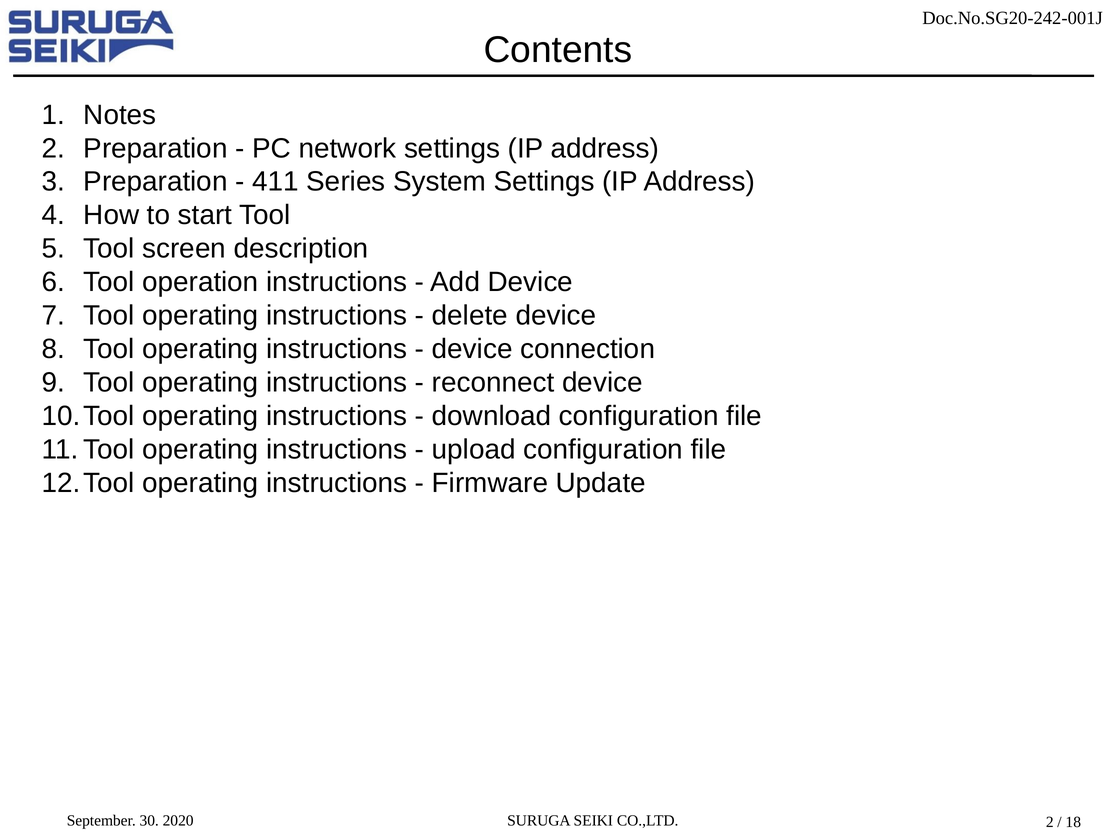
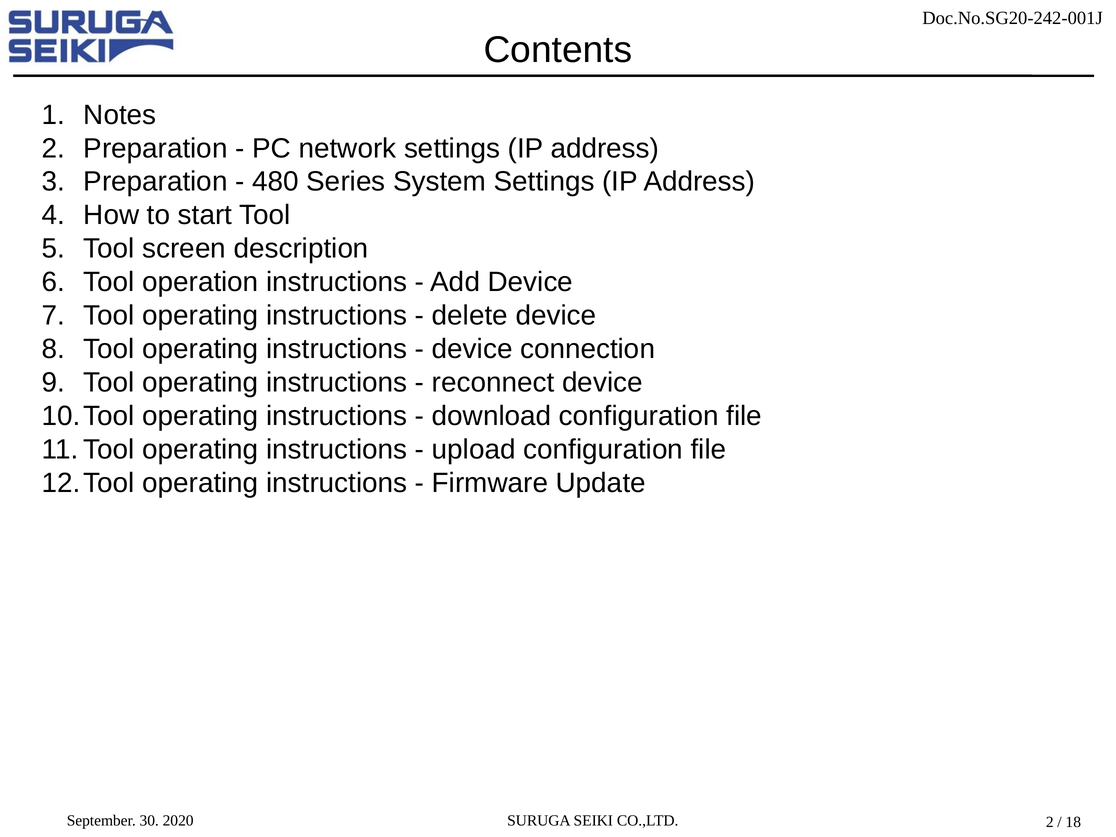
411: 411 -> 480 (275, 182)
